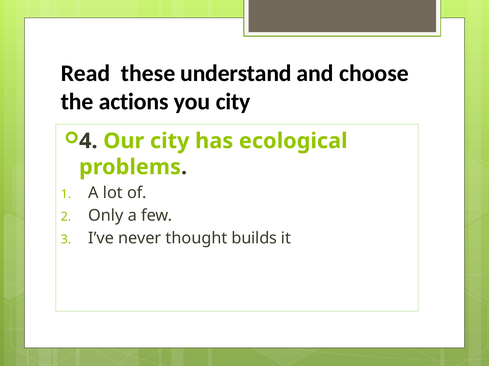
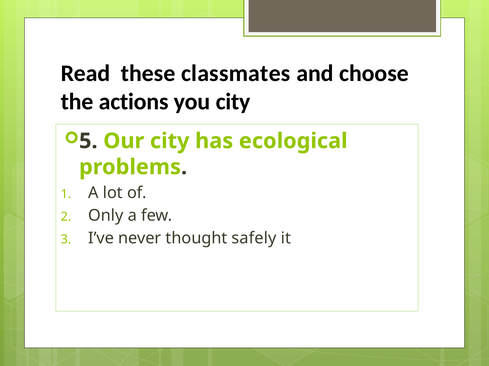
understand: understand -> classmates (236, 73)
4: 4 -> 5 (88, 141)
builds: builds -> safely (254, 239)
